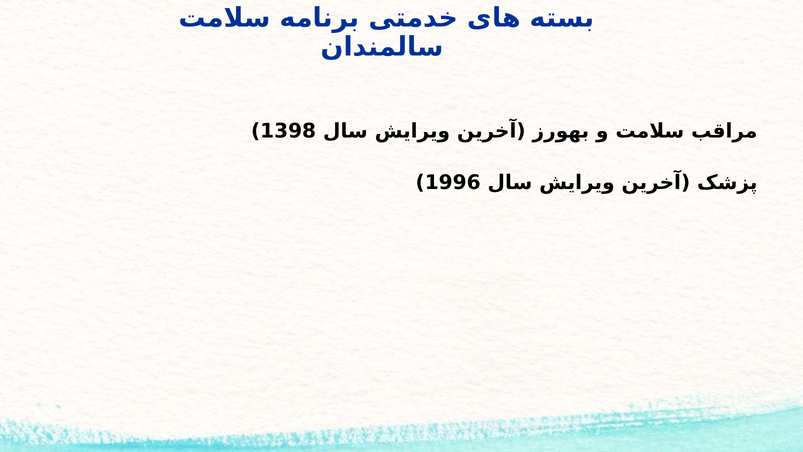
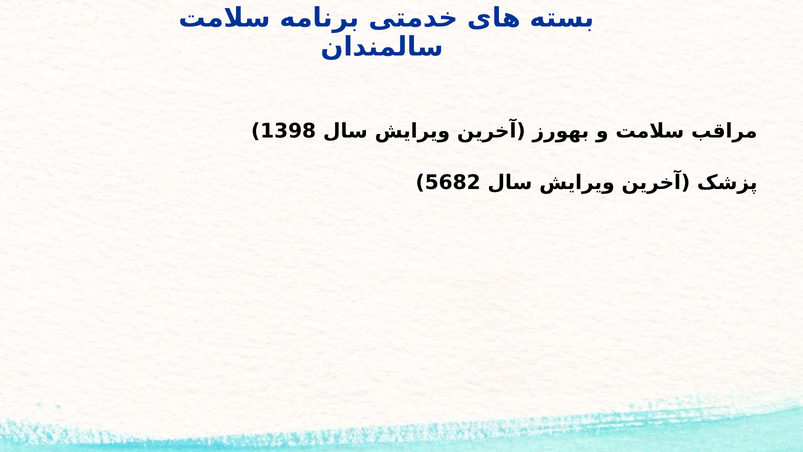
1996: 1996 -> 5682 (453, 182)
